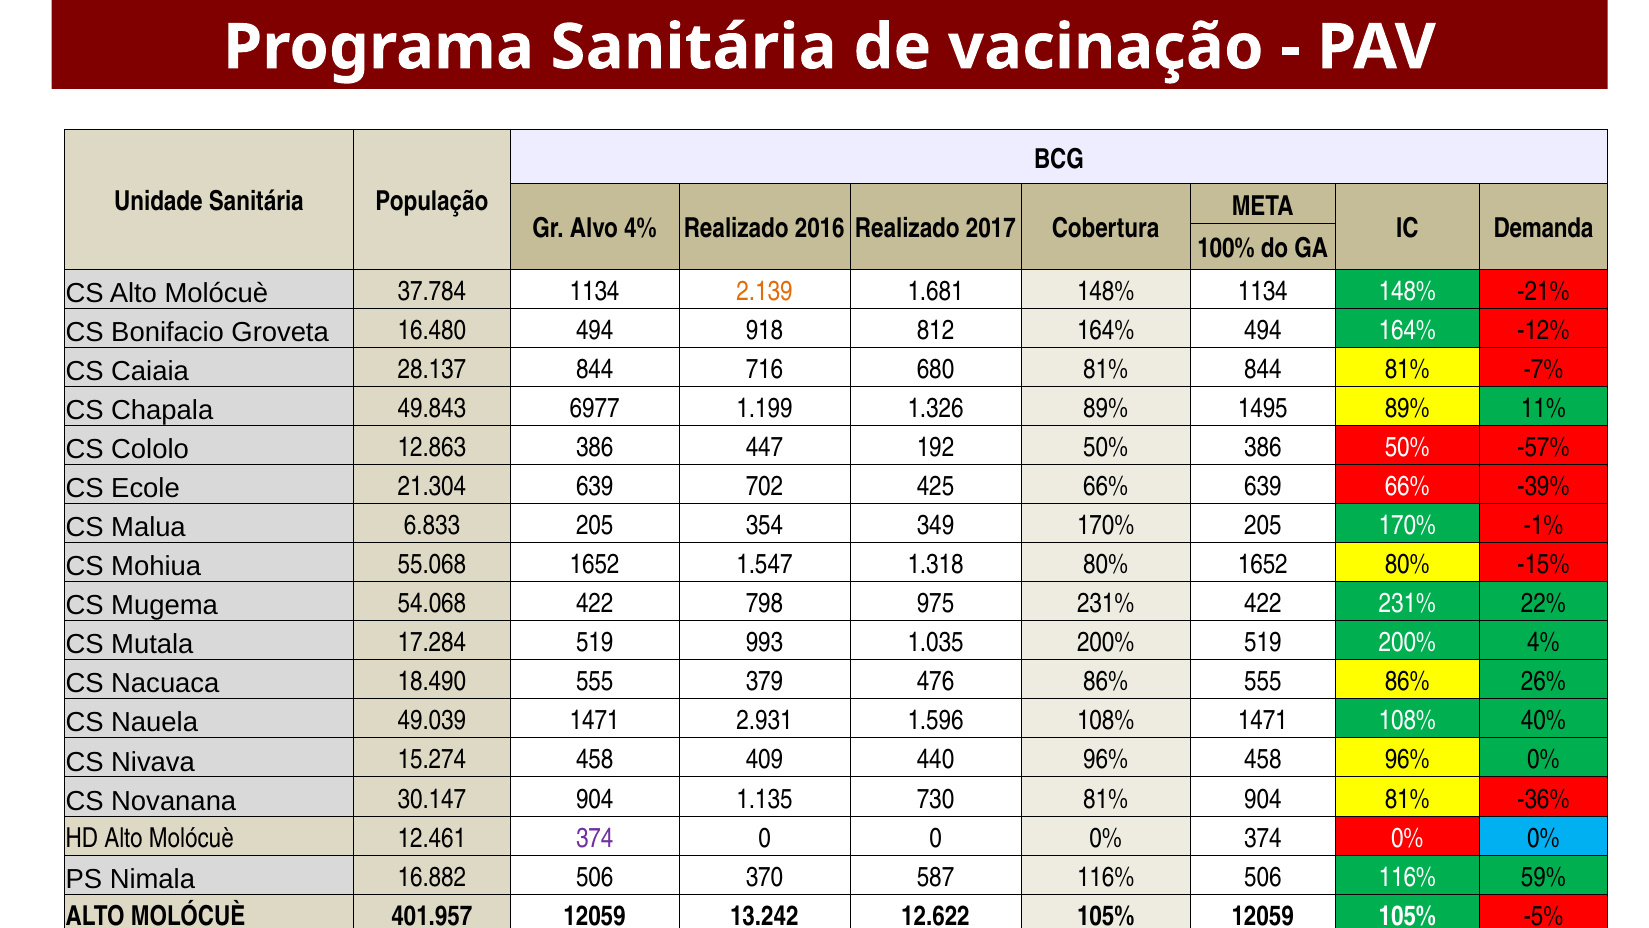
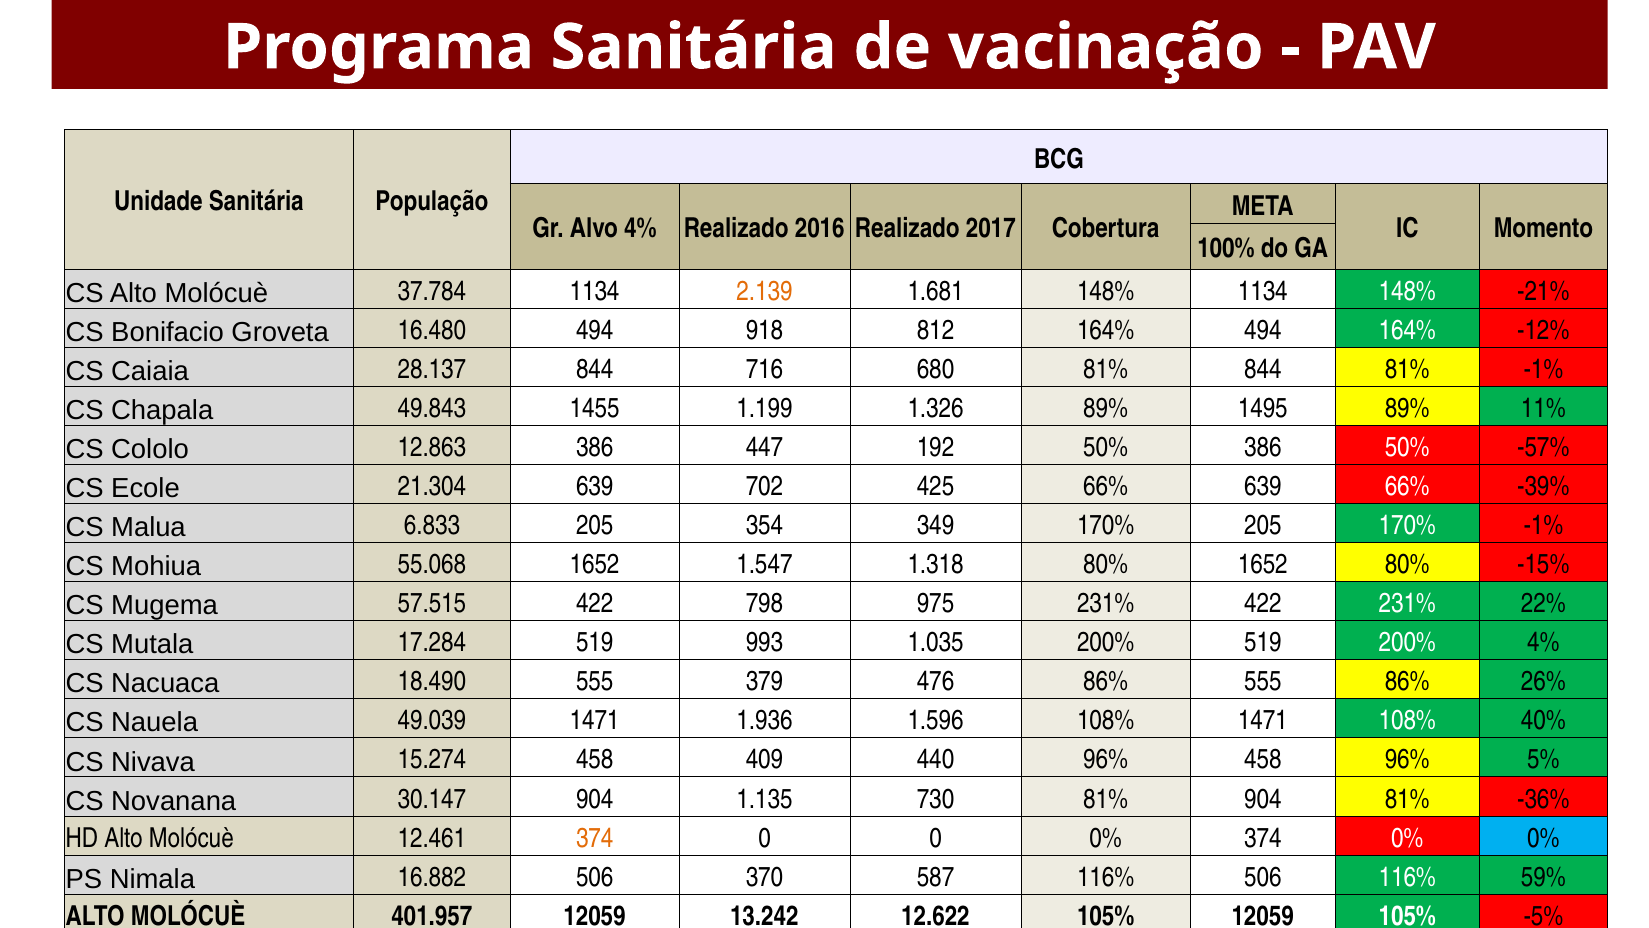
Demanda: Demanda -> Momento (1543, 229)
81% -7%: -7% -> -1% (1543, 369)
6977: 6977 -> 1455 (595, 408)
54.068: 54.068 -> 57.515 (432, 603)
2.931: 2.931 -> 1.936 (765, 720)
96% 0%: 0% -> 5% (1543, 760)
374 colour: purple -> orange (595, 838)
